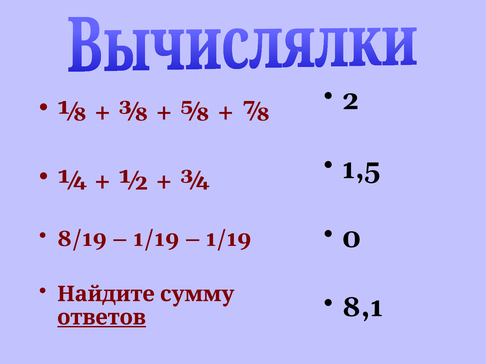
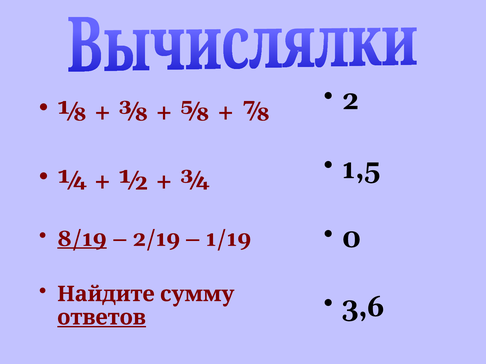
8/19 underline: none -> present (82, 239)
1/19: 1/19 -> 2/19 (156, 239)
8,1: 8,1 -> 3,6 (363, 308)
